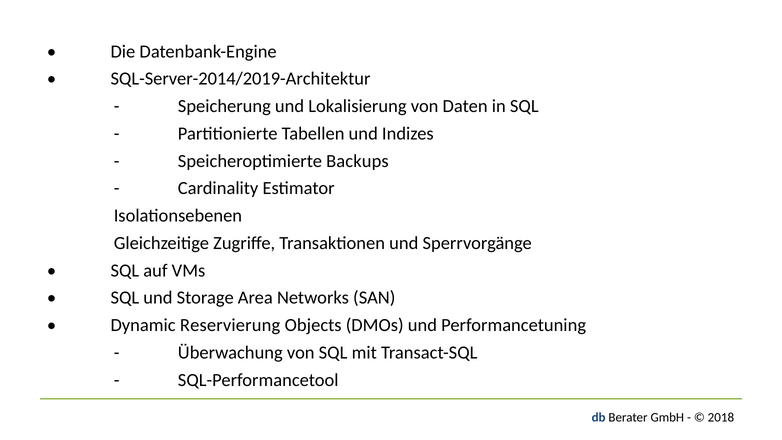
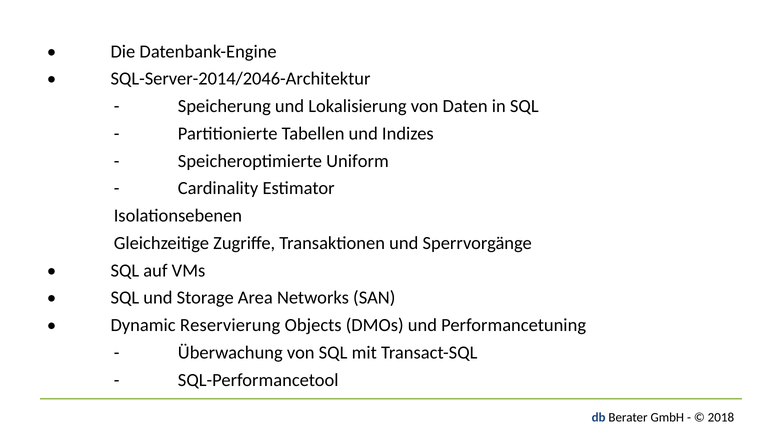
SQL-Server-2014/2019-Architektur: SQL-Server-2014/2019-Architektur -> SQL-Server-2014/2046-Architektur (240, 79)
Backups: Backups -> Uniform (357, 161)
